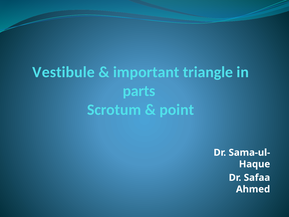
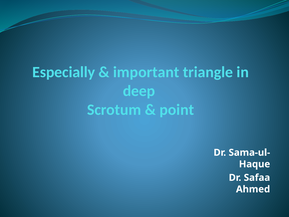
Vestibule: Vestibule -> Especially (64, 72)
parts: parts -> deep (139, 91)
